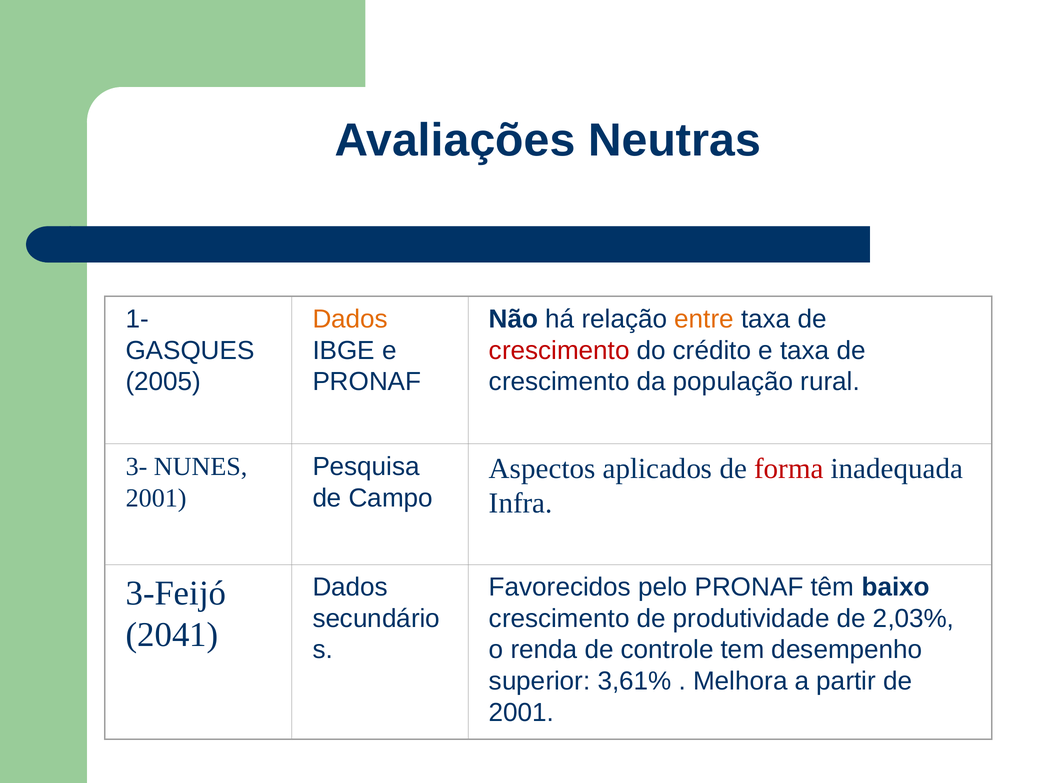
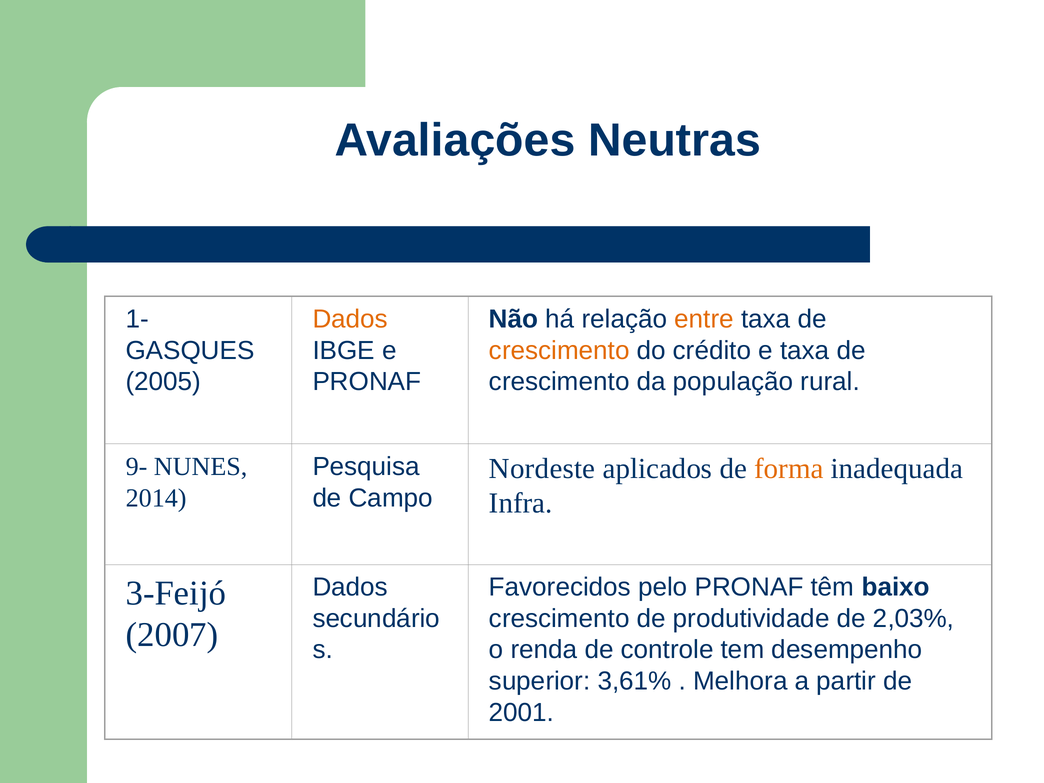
crescimento colour: red -> orange (559, 350)
3-: 3- -> 9- (137, 467)
Aspectos: Aspectos -> Nordeste (542, 469)
forma colour: red -> orange (789, 469)
2001: 2001 -> 2014 (156, 498)
2041: 2041 -> 2007 (172, 635)
